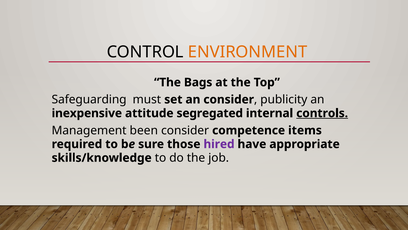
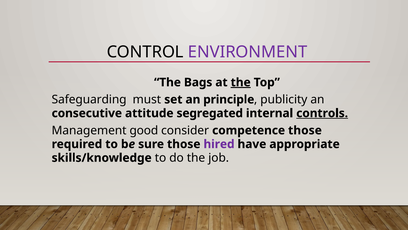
ENVIRONMENT colour: orange -> purple (248, 52)
the underline: none -> present (241, 82)
an consider: consider -> principle (229, 99)
inexpensive: inexpensive -> consecutive (87, 113)
been: been -> good (144, 130)
competence items: items -> those (305, 130)
